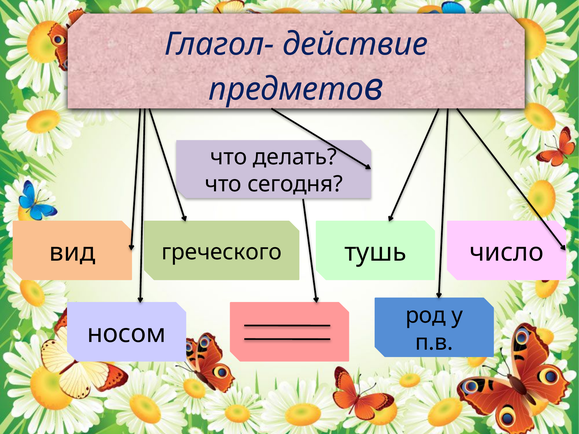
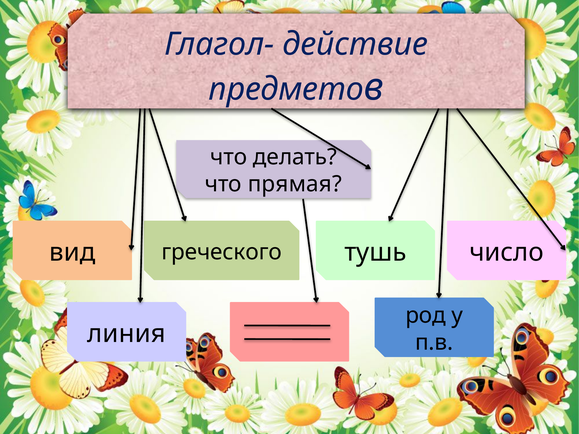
сегодня: сегодня -> прямая (295, 184)
носом: носом -> линия (126, 334)
